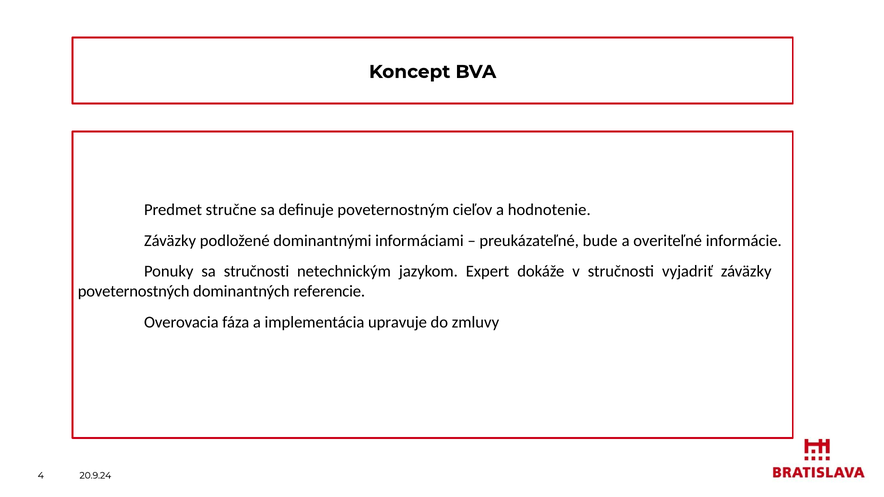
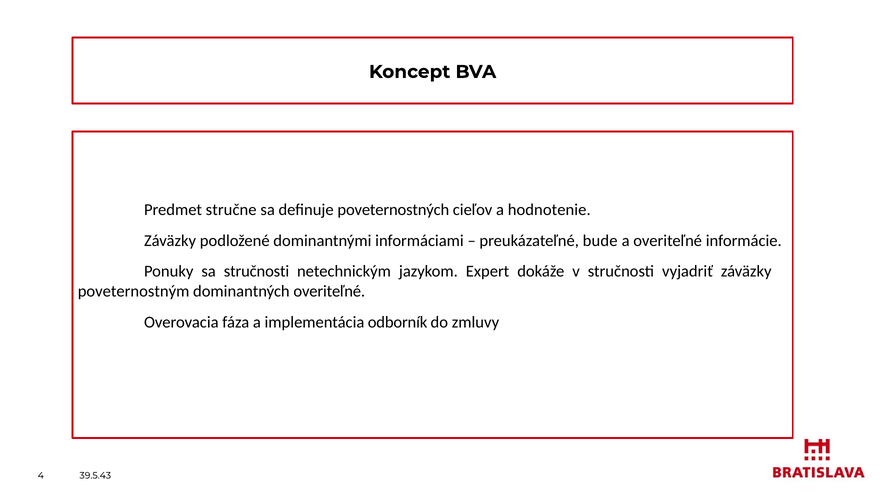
poveternostným: poveternostným -> poveternostných (393, 210)
poveternostných: poveternostných -> poveternostným (134, 292)
dominantných referencie: referencie -> overiteľné (329, 292)
upravuje: upravuje -> odborník (398, 323)
20.9.24: 20.9.24 -> 39.5.43 (95, 476)
